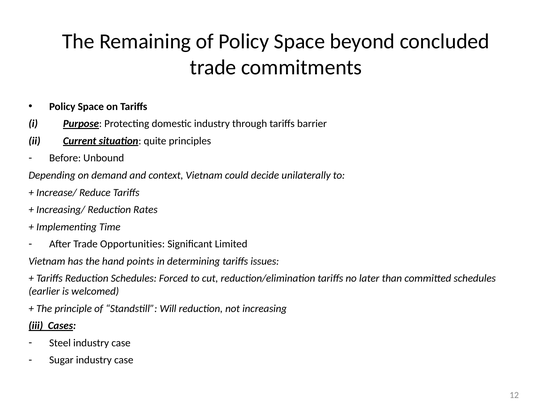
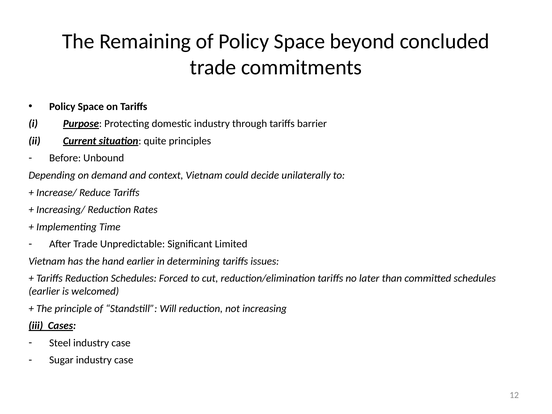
Opportunities: Opportunities -> Unpredictable (133, 244)
hand points: points -> earlier (141, 261)
